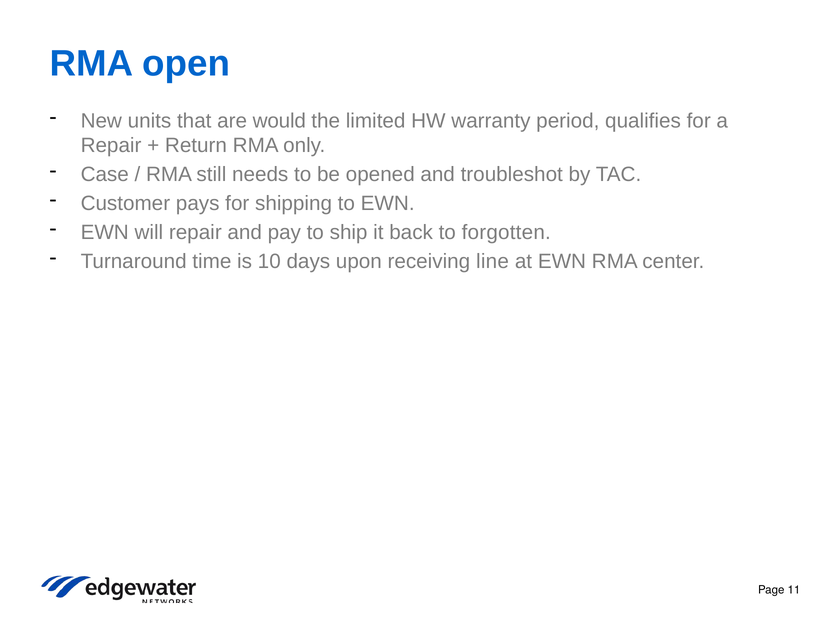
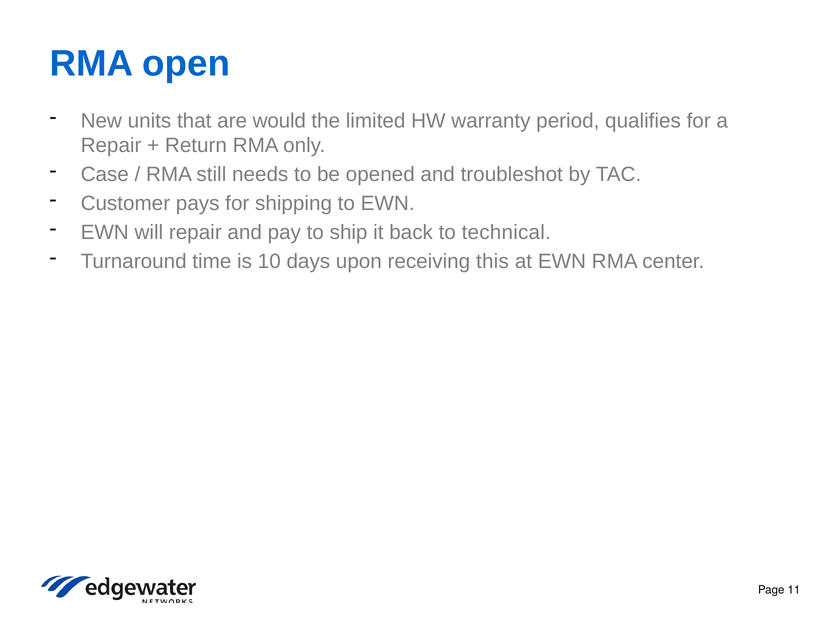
forgotten: forgotten -> technical (506, 232)
line: line -> this (492, 261)
